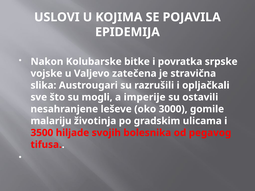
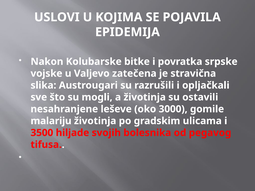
a imperije: imperije -> životinja (145, 97)
